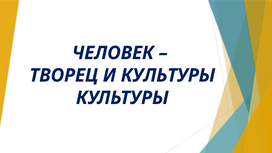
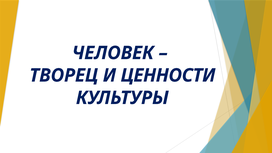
И КУЛЬТУРЫ: КУЛЬТУРЫ -> ЦЕННОСТИ (168, 75)
